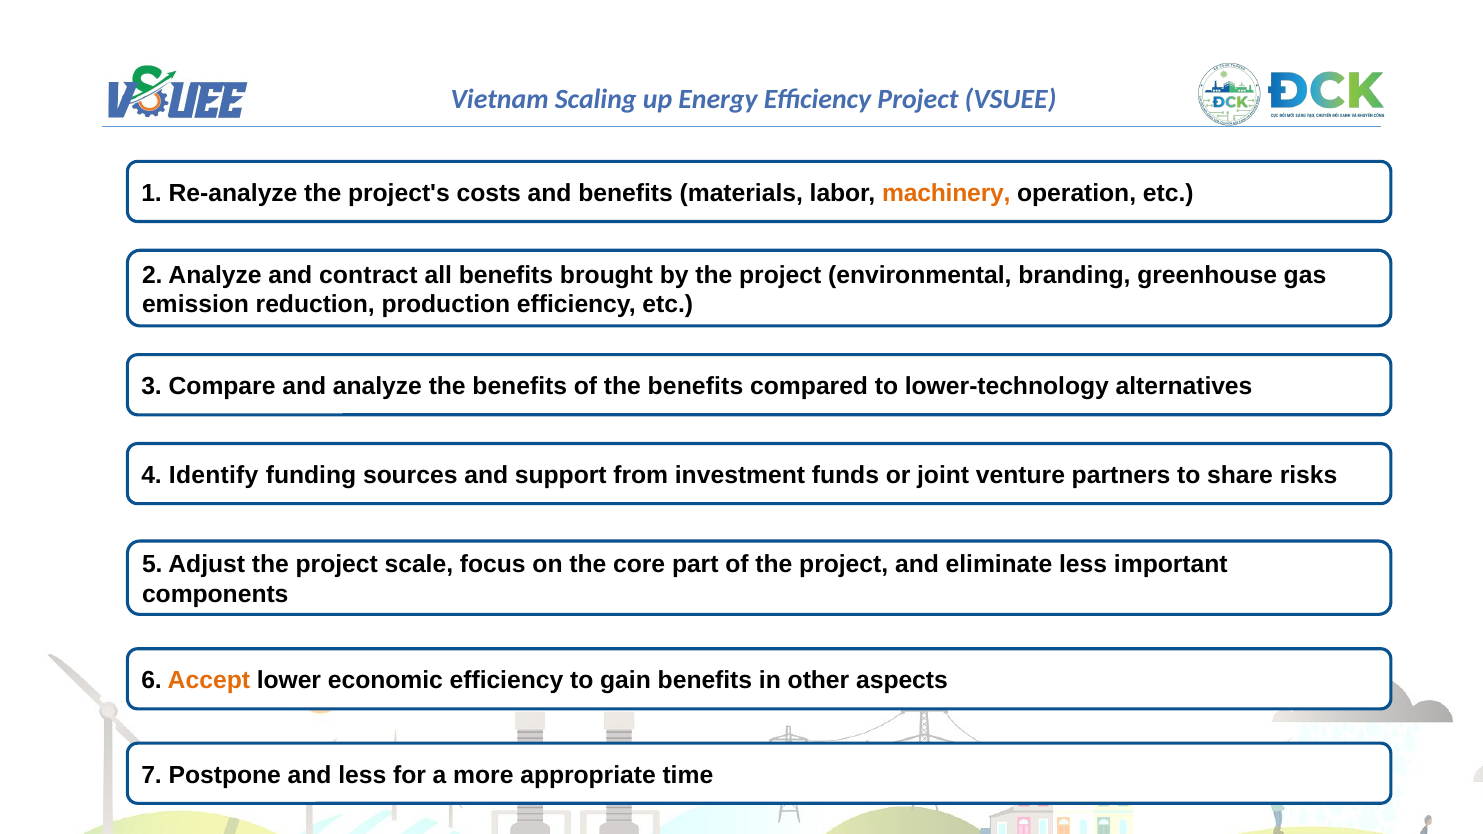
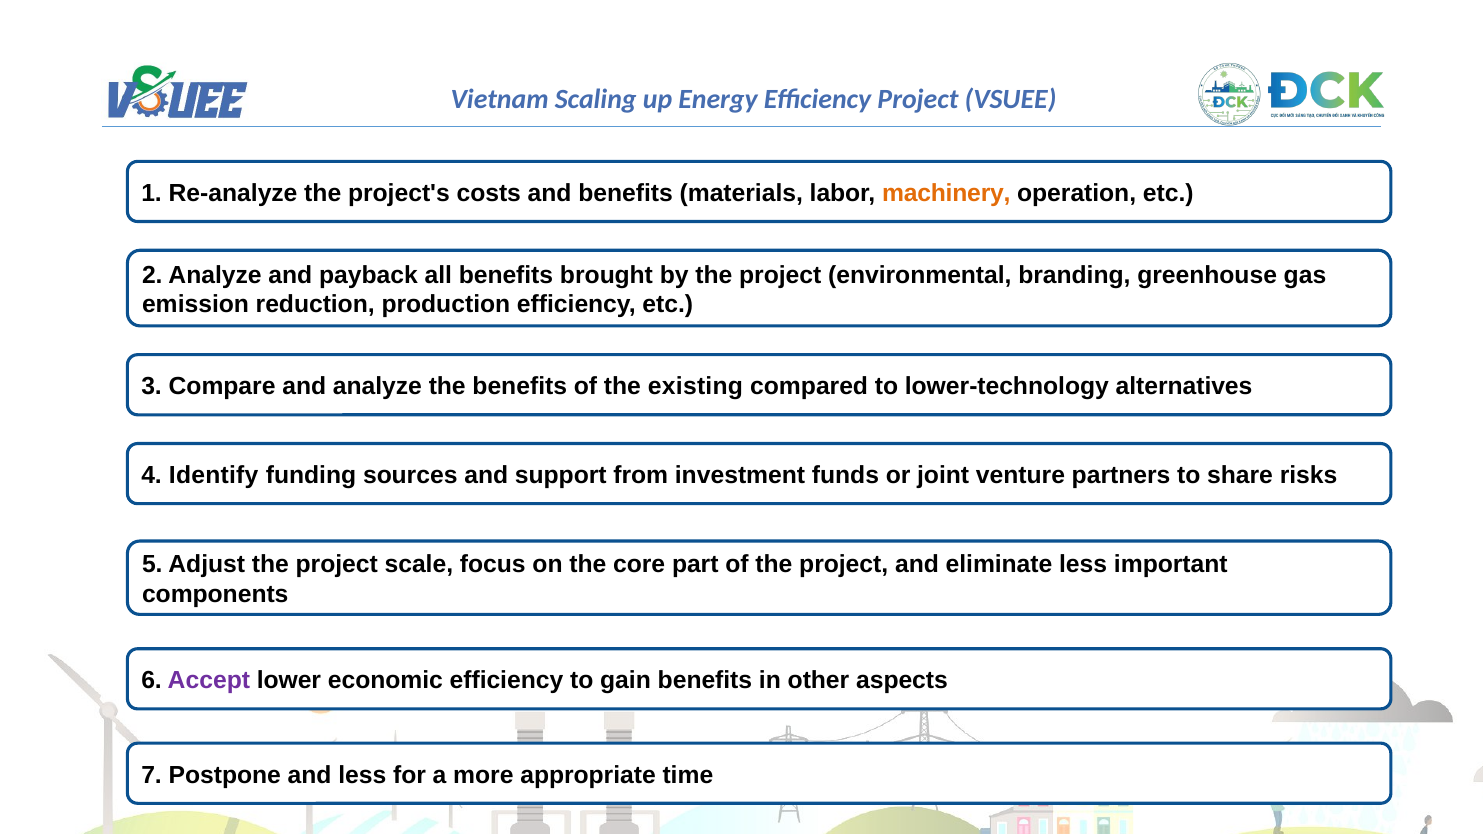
contract: contract -> payback (368, 275)
of the benefits: benefits -> existing (695, 387)
Accept colour: orange -> purple (209, 681)
